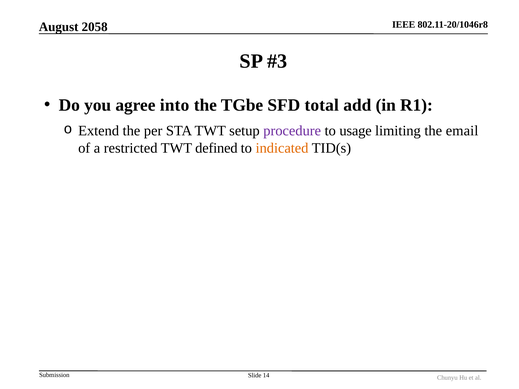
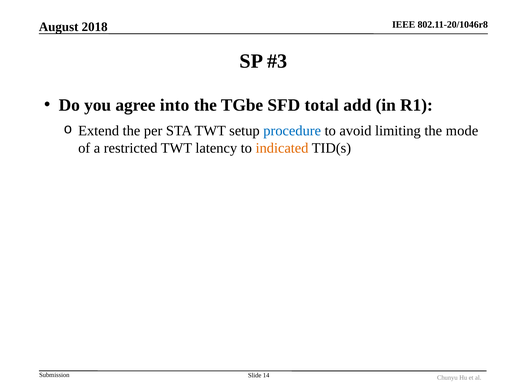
2058: 2058 -> 2018 (95, 27)
procedure colour: purple -> blue (292, 131)
usage: usage -> avoid (355, 131)
email: email -> mode (462, 131)
defined: defined -> latency (216, 148)
